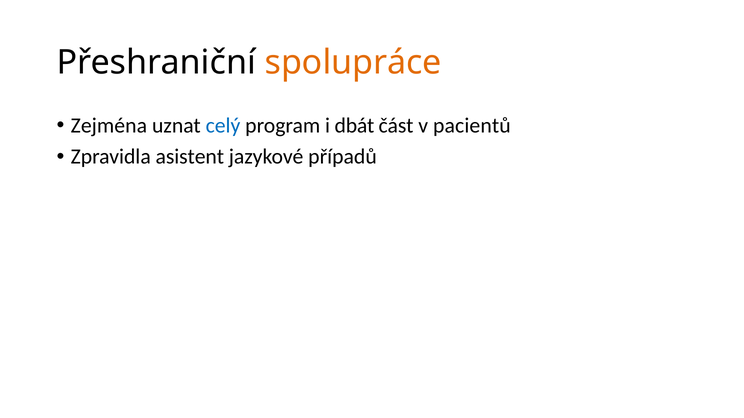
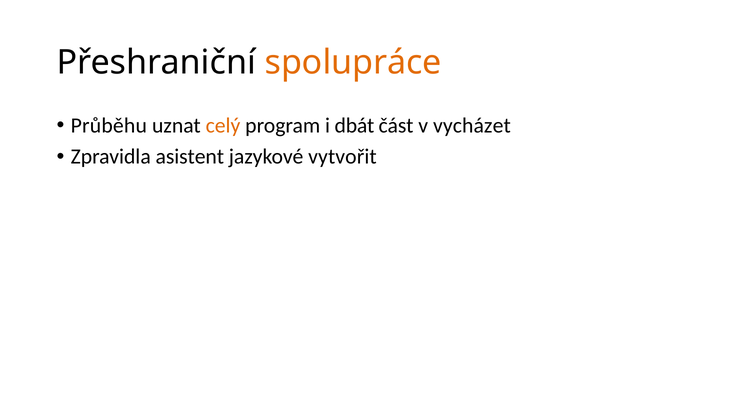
Zejména: Zejména -> Průběhu (109, 126)
celý colour: blue -> orange (223, 126)
pacientů: pacientů -> vycházet (472, 126)
případů: případů -> vytvořit (342, 157)
